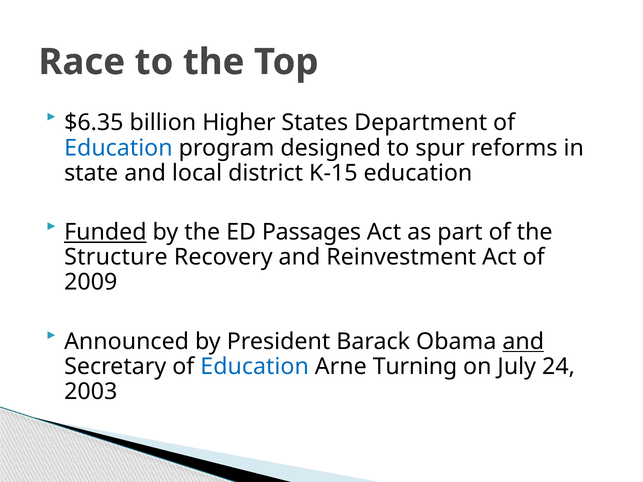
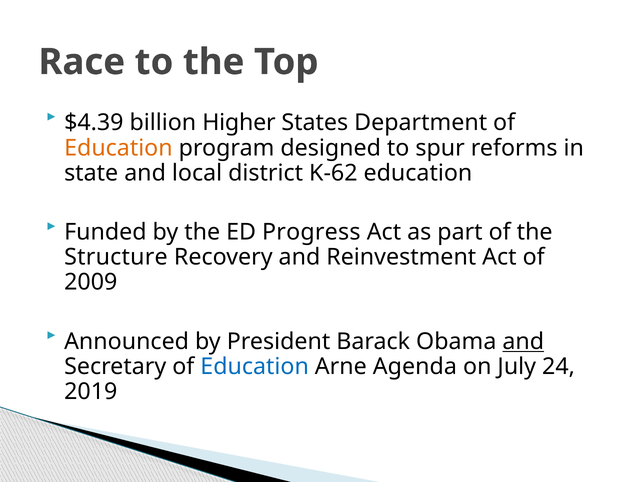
$6.35: $6.35 -> $4.39 (94, 123)
Education colour: blue -> orange (118, 148)
K-15: K-15 -> K-62 (333, 173)
Funded underline: present -> none (105, 232)
Passages: Passages -> Progress (311, 232)
Turning: Turning -> Agenda (415, 367)
2003: 2003 -> 2019 (91, 392)
